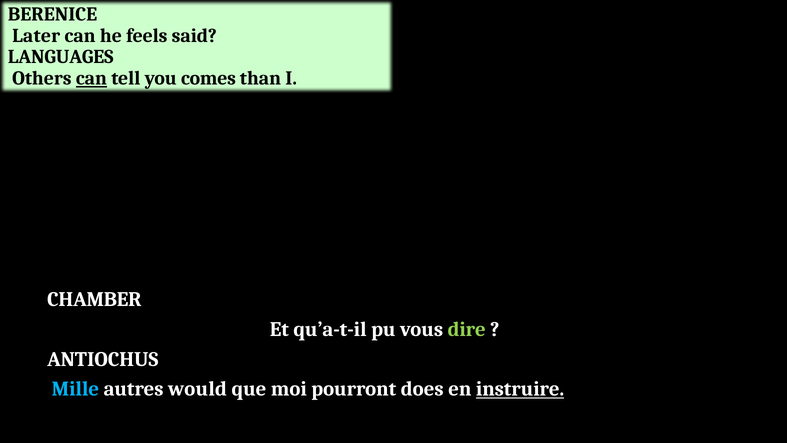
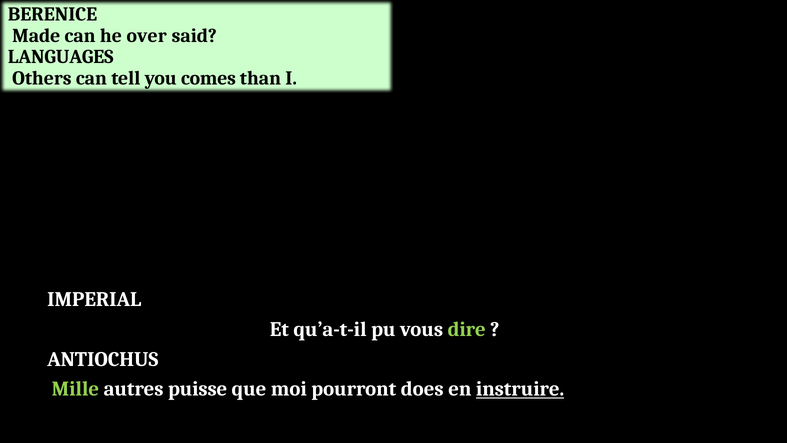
Later: Later -> Made (36, 36)
feels: feels -> over (147, 36)
can underline: present -> none (91, 78)
CHAMBER: CHAMBER -> IMPERIAL (94, 299)
Mille colour: light blue -> light green (75, 389)
would: would -> puisse (198, 389)
